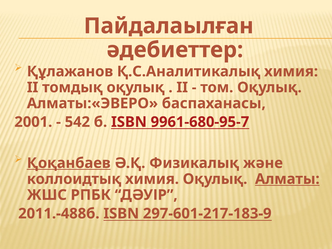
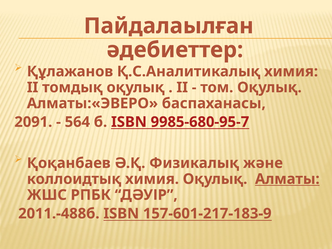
2001: 2001 -> 2091 (33, 122)
542: 542 -> 564 (77, 122)
9961-680-95-7: 9961-680-95-7 -> 9985-680-95-7 (200, 122)
Қоқанбаев underline: present -> none (69, 163)
297-601-217-183-9: 297-601-217-183-9 -> 157-601-217-183-9 (207, 214)
